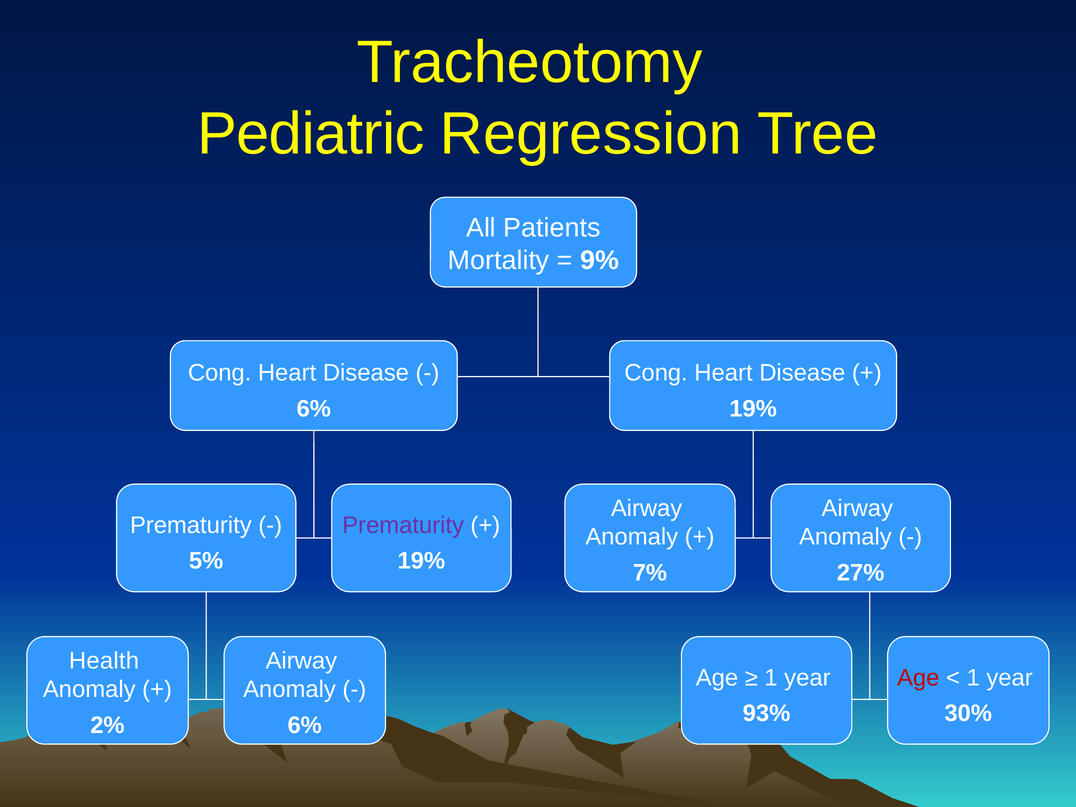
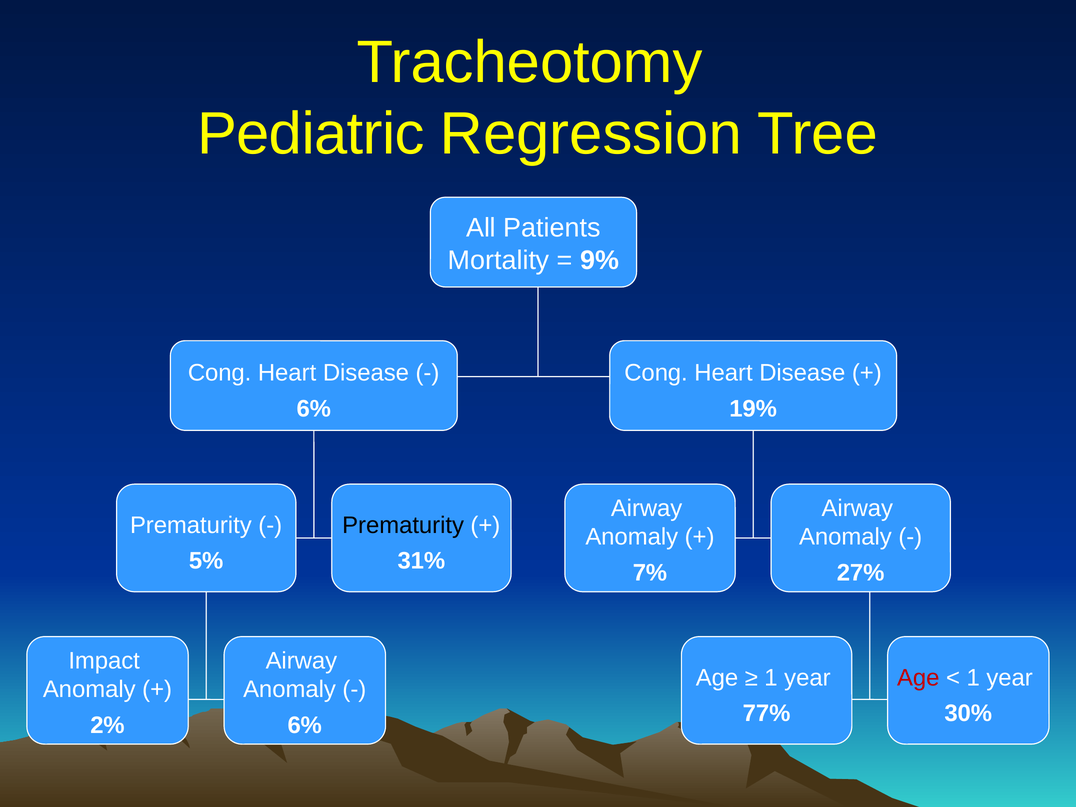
Prematurity colour: purple -> black (403, 525)
19%: 19% -> 31% (421, 561)
Health: Health -> Impact (104, 661)
93%: 93% -> 77% (767, 714)
